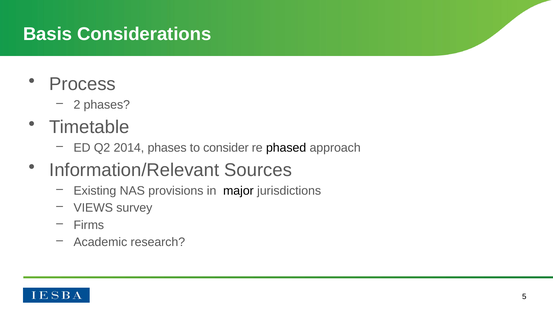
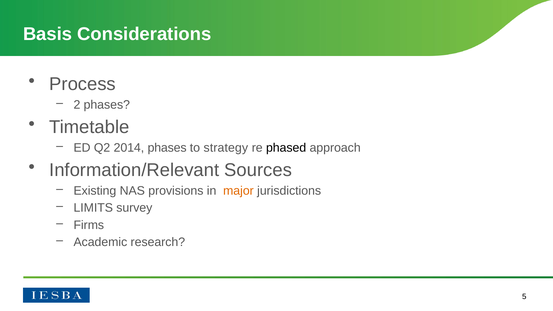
consider: consider -> strategy (226, 148)
major colour: black -> orange (238, 191)
VIEWS: VIEWS -> LIMITS (93, 208)
